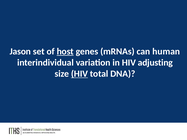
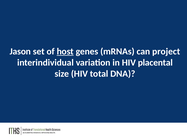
human: human -> project (166, 51)
adjusting: adjusting -> placental (155, 63)
HIV underline: present -> none (79, 74)
